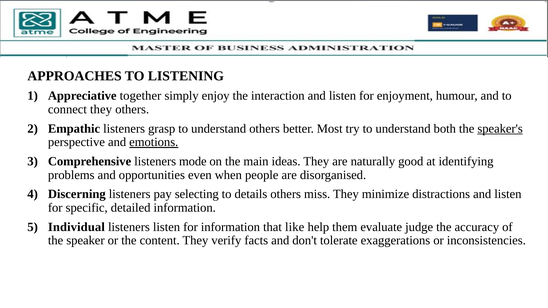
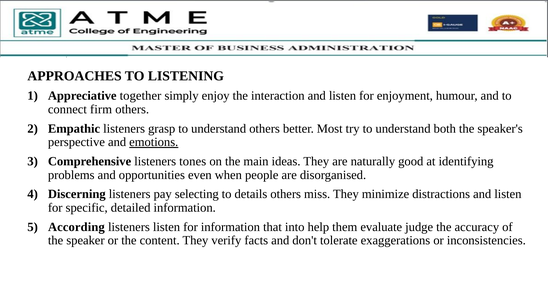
connect they: they -> firm (101, 109)
speaker's underline: present -> none (500, 129)
mode: mode -> tones (193, 162)
Individual: Individual -> According (76, 227)
like: like -> into (295, 227)
